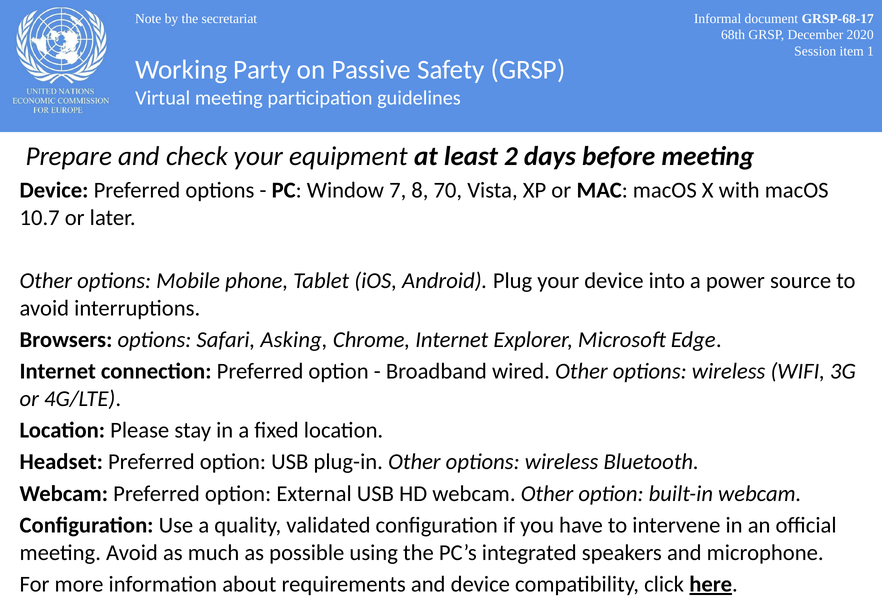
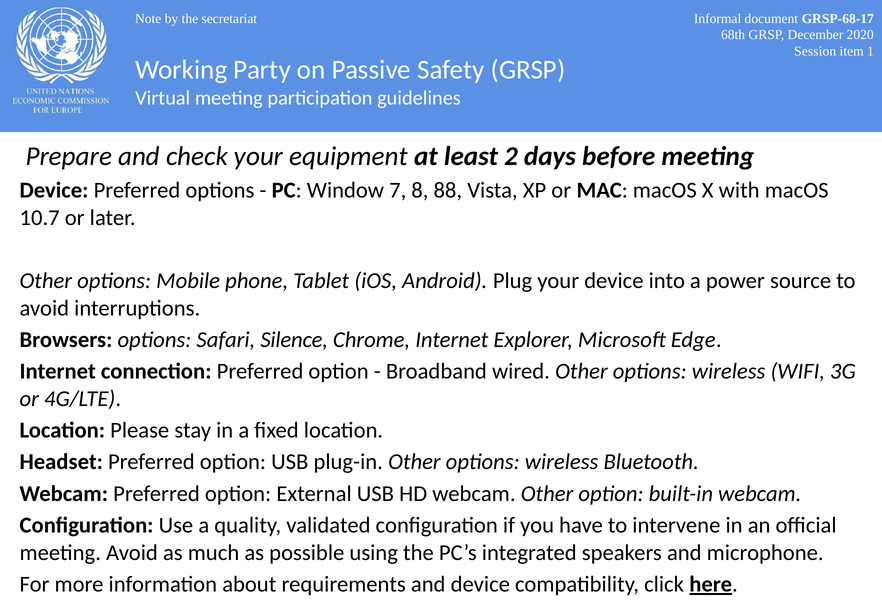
70: 70 -> 88 (448, 190)
Asking: Asking -> Silence (294, 340)
